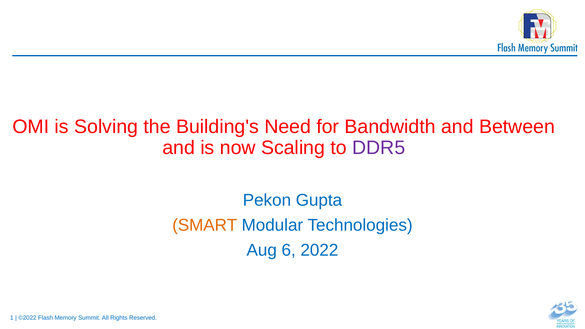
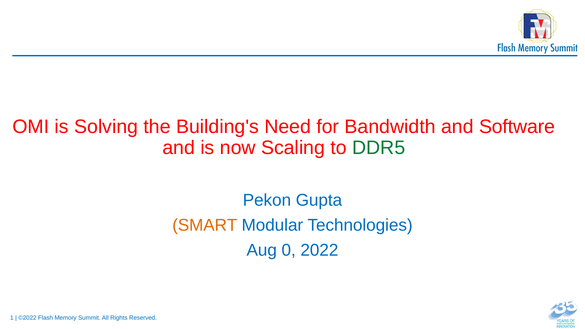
Between: Between -> Software (517, 127)
DDR5 colour: purple -> green (379, 148)
6: 6 -> 0 (289, 250)
